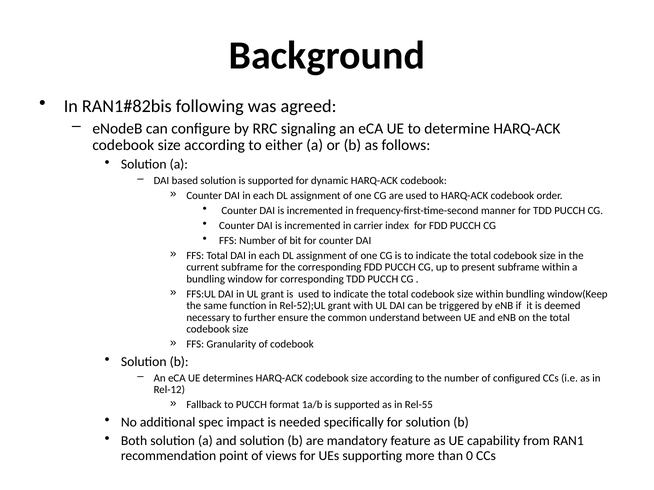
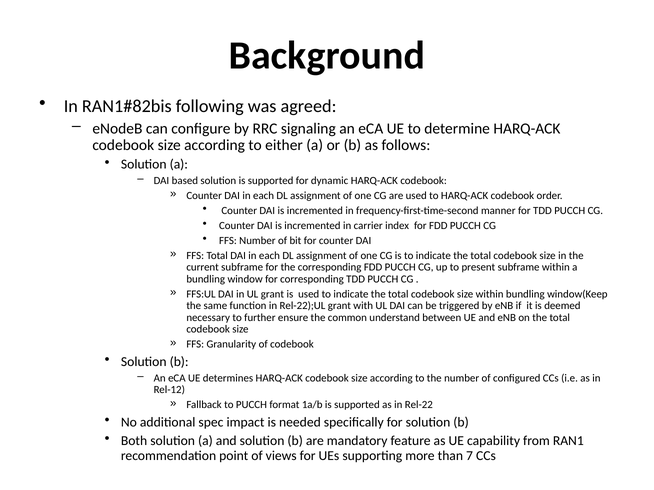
Rel-52);UL: Rel-52);UL -> Rel-22);UL (302, 306)
Rel-55: Rel-55 -> Rel-22 (419, 405)
0: 0 -> 7 (470, 456)
